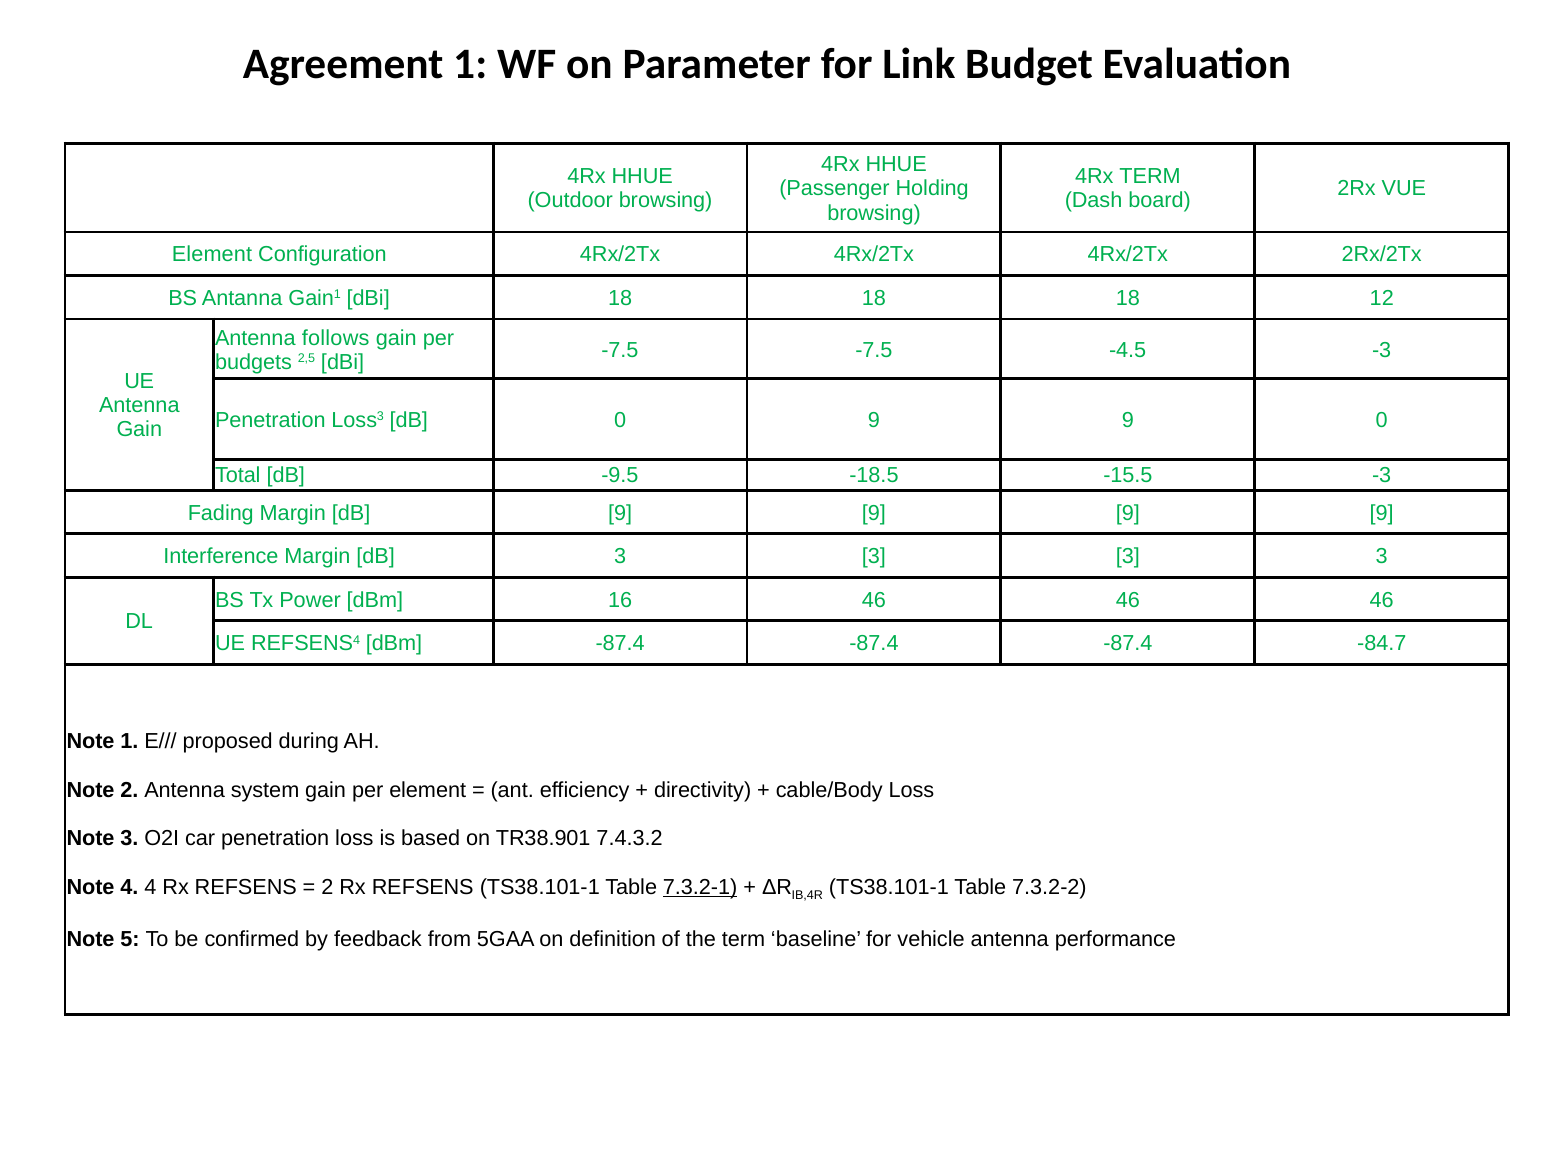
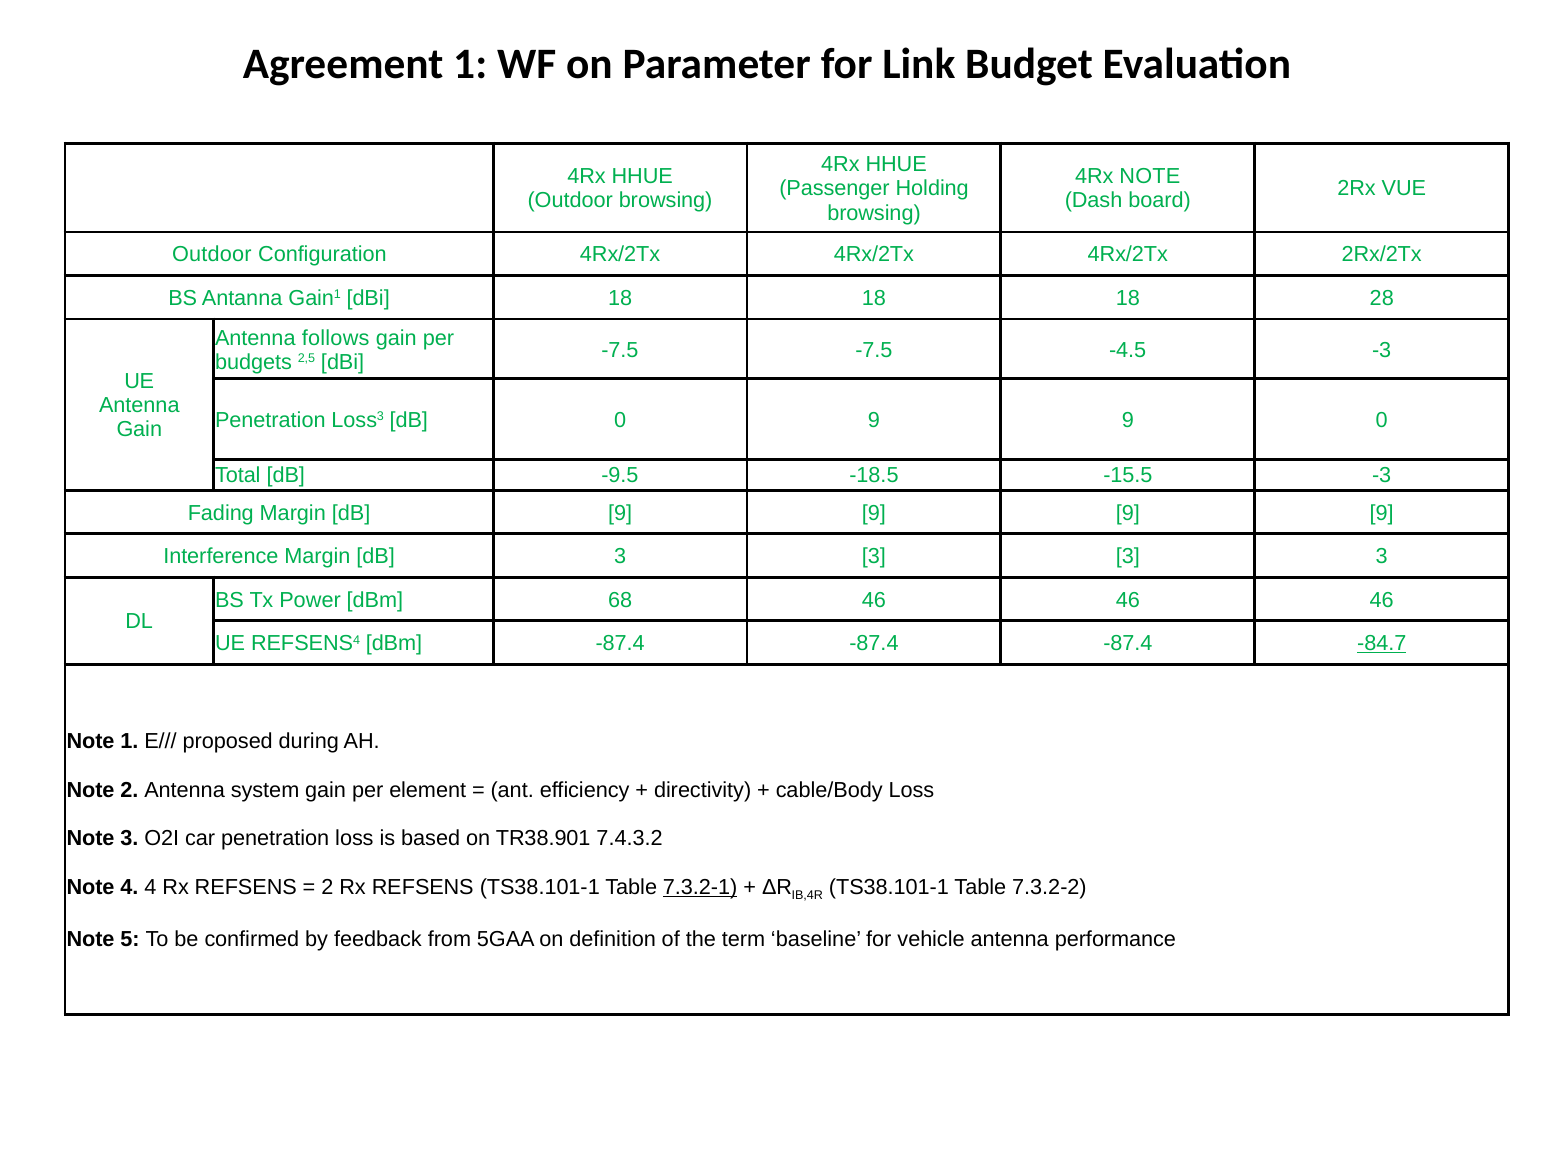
4Rx TERM: TERM -> NOTE (1150, 176)
Element: Element -> Outdoor (212, 255)
12: 12 -> 28 (1382, 298)
16: 16 -> 68 (620, 600)
-84.7 underline: none -> present (1382, 643)
